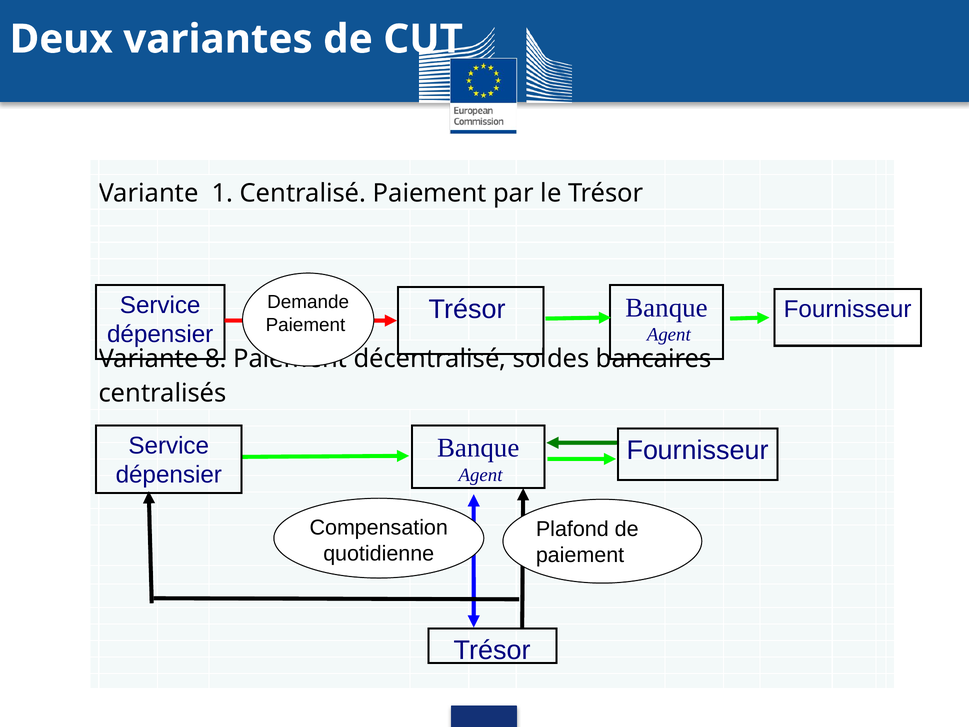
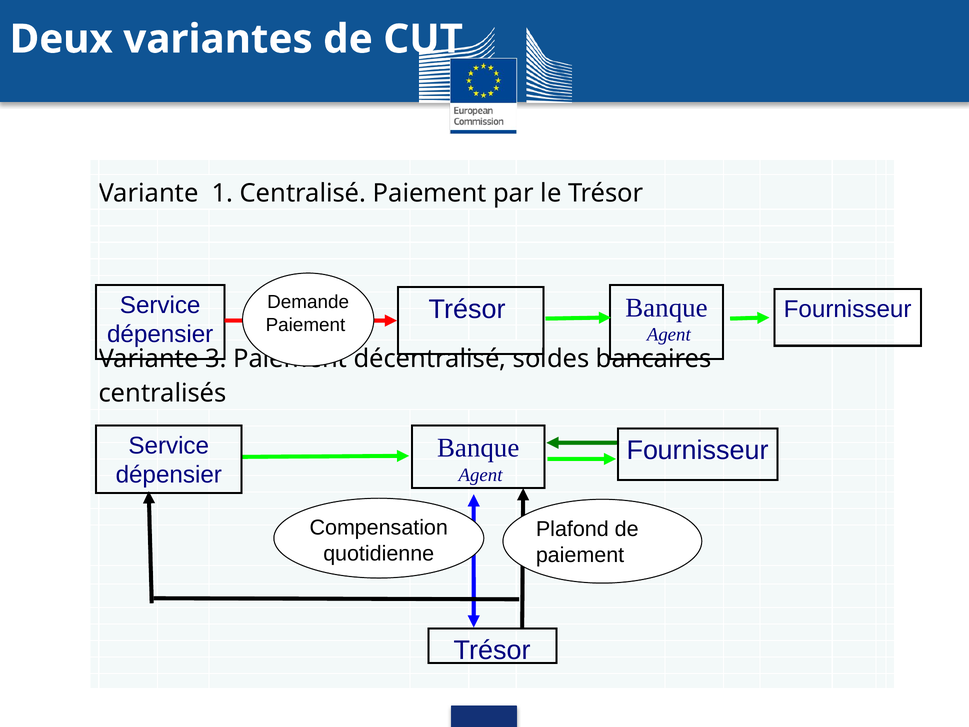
8: 8 -> 3 (216, 359)
